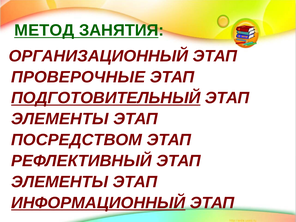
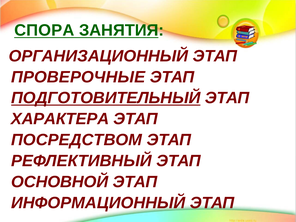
МЕТОД: МЕТОД -> СПОРА (44, 30)
ЭЛЕМЕНТЫ: ЭЛЕМЕНТЫ -> ХАРАКТЕРА (60, 119)
ЭЛЕМЕНТЫ: ЭЛЕМЕНТЫ -> ОСНОВНОЙ (60, 182)
ИНФОРМАЦИОННЫЙ underline: present -> none (98, 203)
